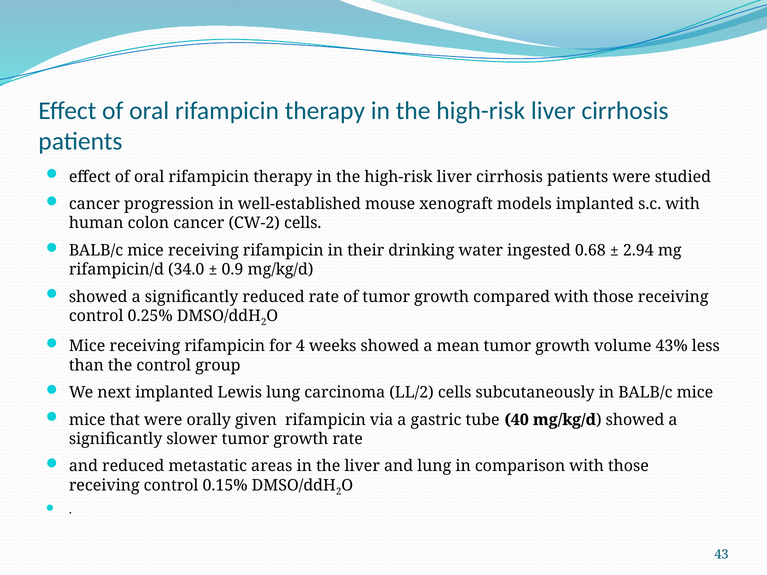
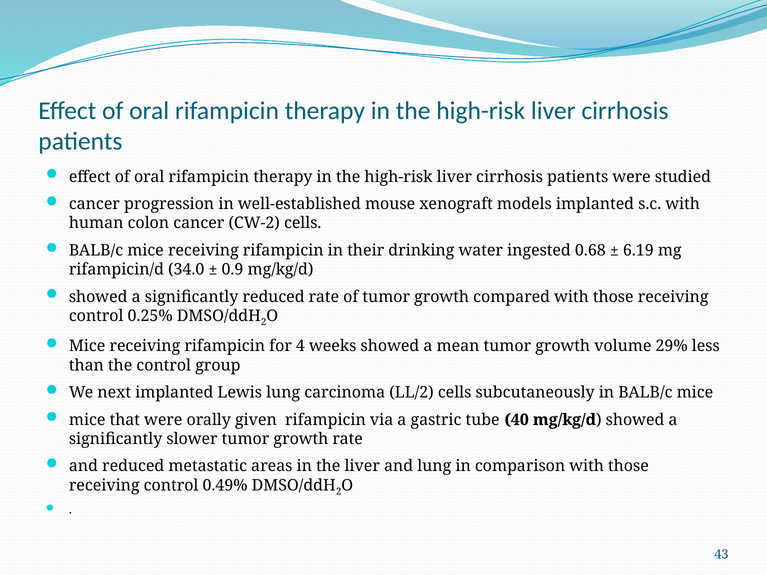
2.94: 2.94 -> 6.19 (638, 251)
43%: 43% -> 29% (672, 346)
0.15%: 0.15% -> 0.49% (225, 486)
